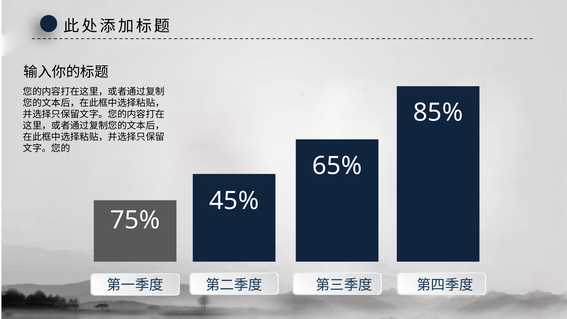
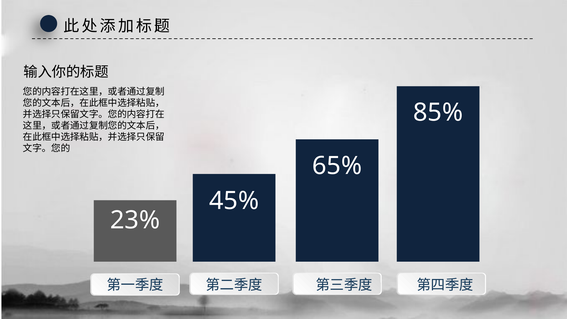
75%: 75% -> 23% (135, 220)
